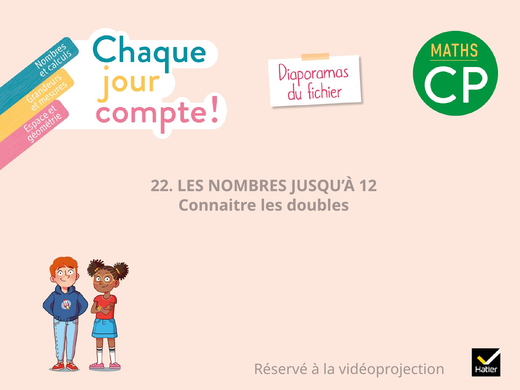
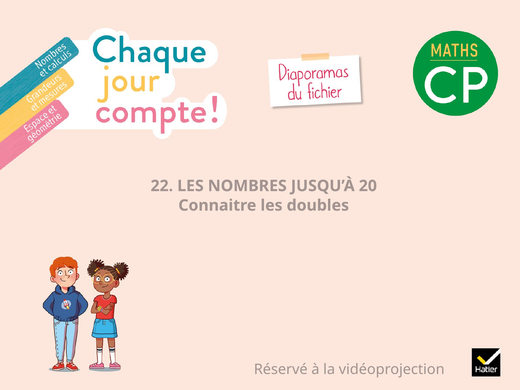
12: 12 -> 20 (368, 186)
